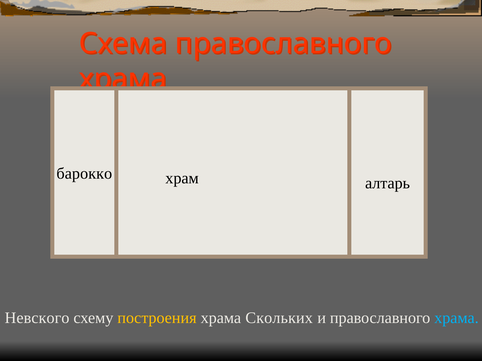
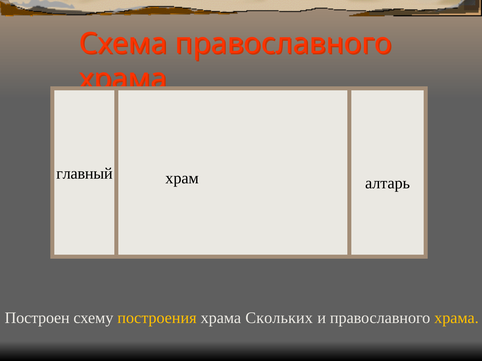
барокко: барокко -> главный (84, 174)
Невского: Невского -> Построен (37, 318)
храма colour: light blue -> yellow (456, 318)
